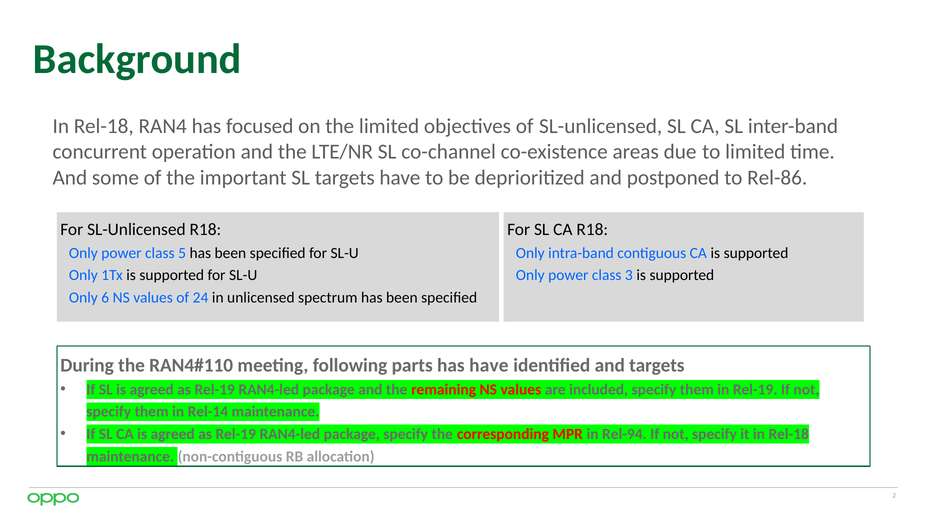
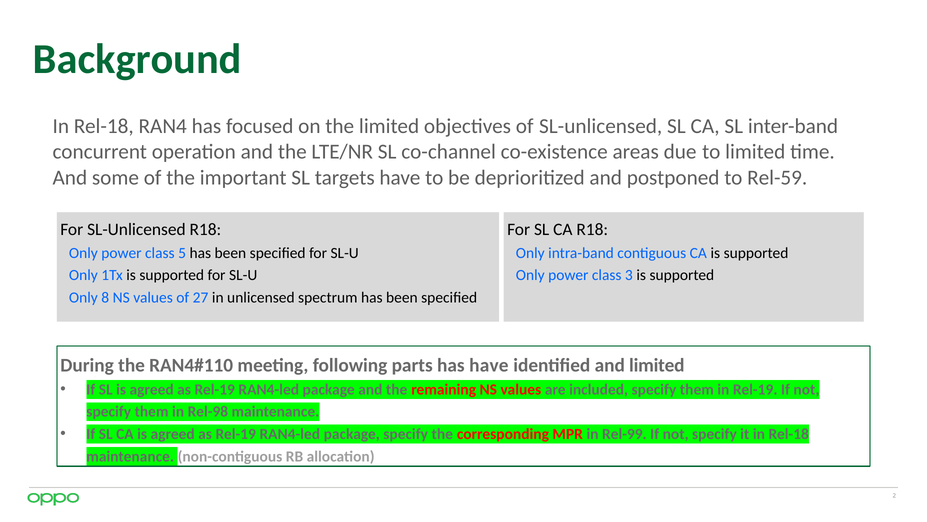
Rel-86: Rel-86 -> Rel-59 (777, 177)
6: 6 -> 8 (105, 297)
24: 24 -> 27 (201, 297)
and targets: targets -> limited (657, 365)
Rel-14: Rel-14 -> Rel-98 (208, 411)
Rel-94: Rel-94 -> Rel-99 (624, 434)
